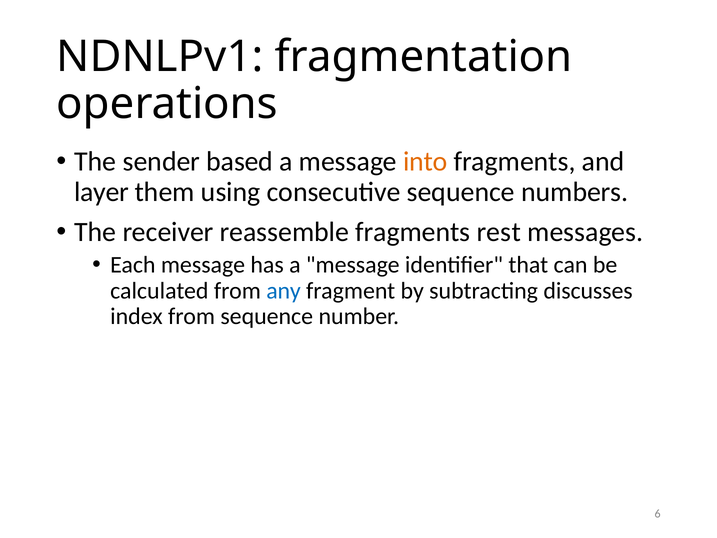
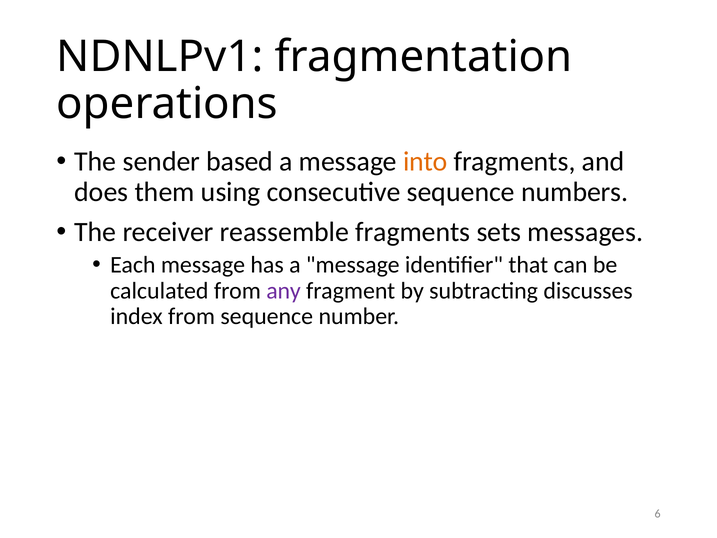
layer: layer -> does (101, 192)
rest: rest -> sets (499, 232)
any colour: blue -> purple (284, 291)
